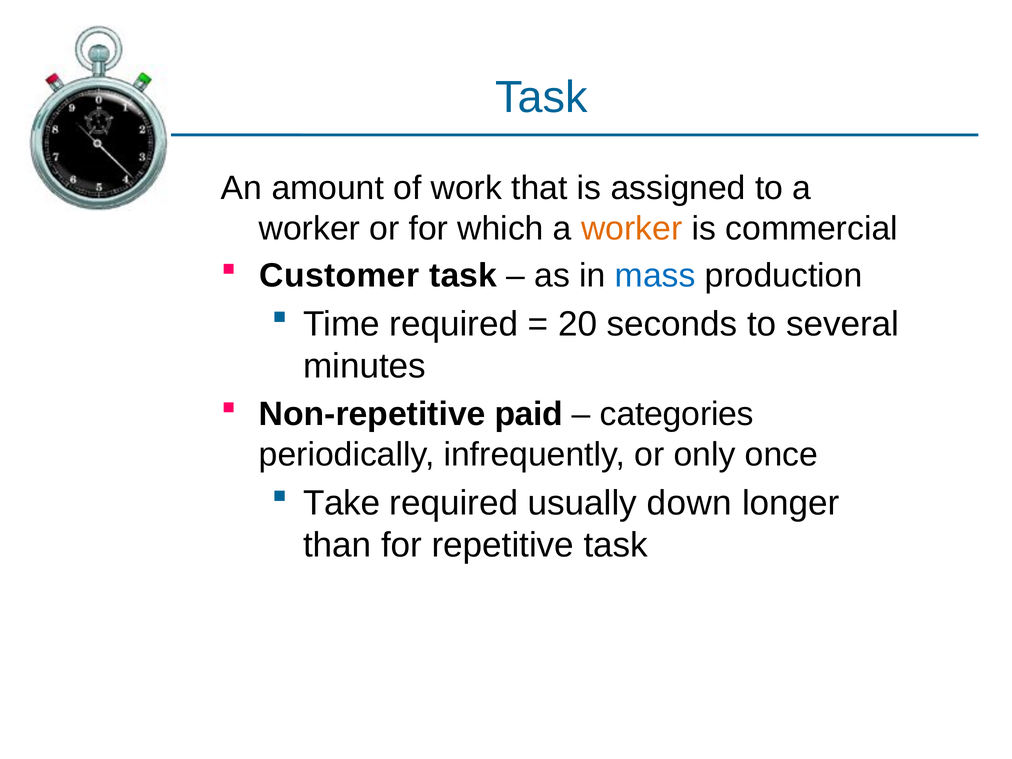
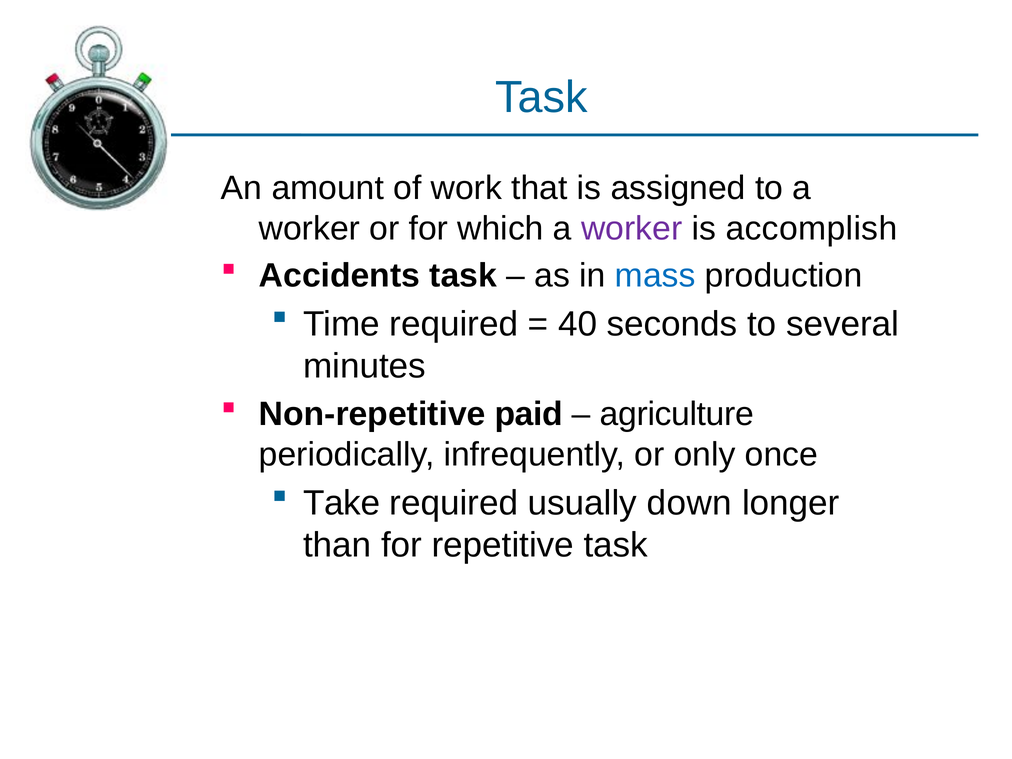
worker colour: orange -> purple (632, 228)
commercial: commercial -> accomplish (811, 228)
Customer: Customer -> Accidents (339, 276)
20: 20 -> 40 (578, 324)
categories: categories -> agriculture (677, 414)
